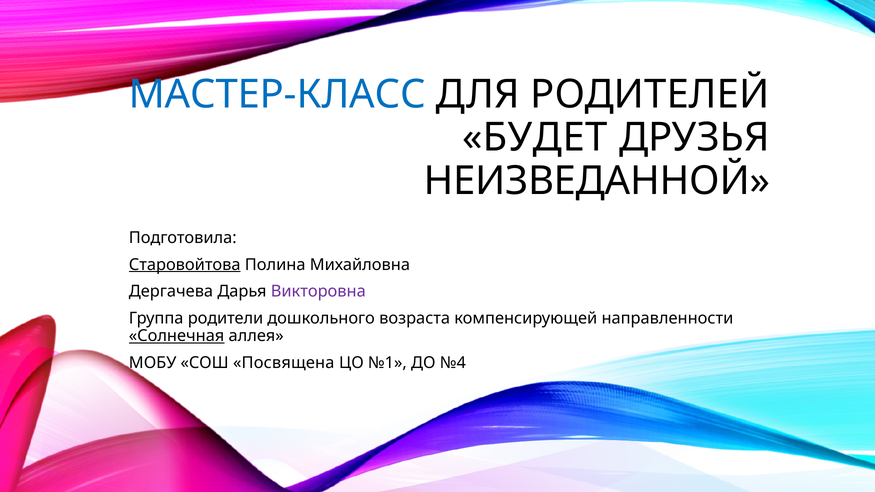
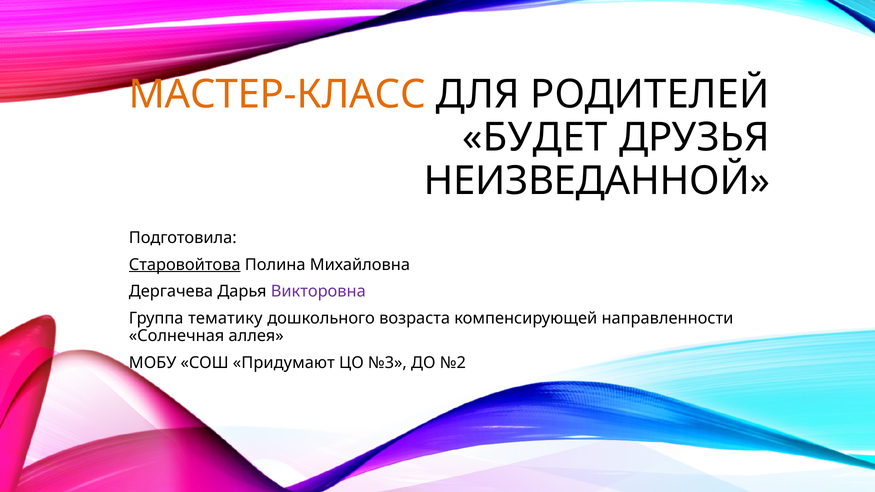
МАСТЕР-КЛАСС colour: blue -> orange (277, 94)
родители: родители -> тематику (225, 318)
Солнечная underline: present -> none (177, 336)
Посвящена: Посвящена -> Придумают (284, 363)
№1: №1 -> №3 (387, 363)
№4: №4 -> №2 (453, 363)
